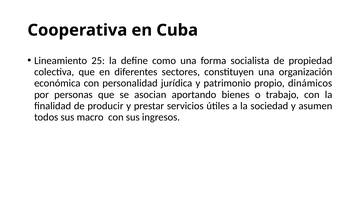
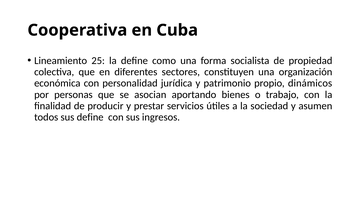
sus macro: macro -> define (90, 117)
